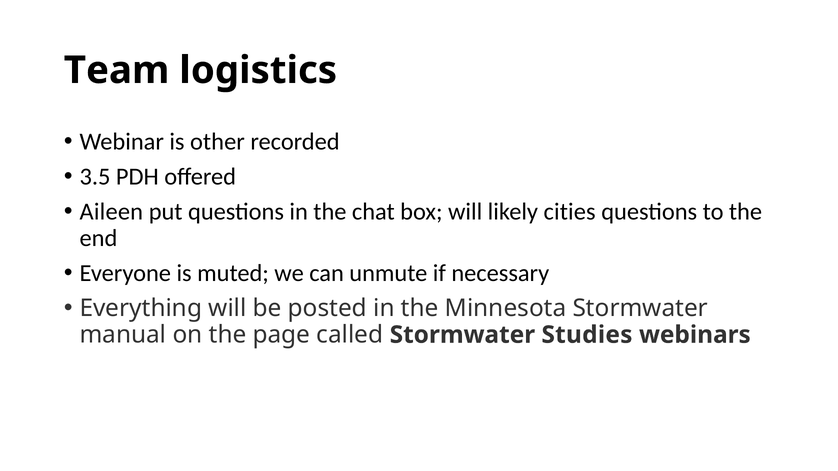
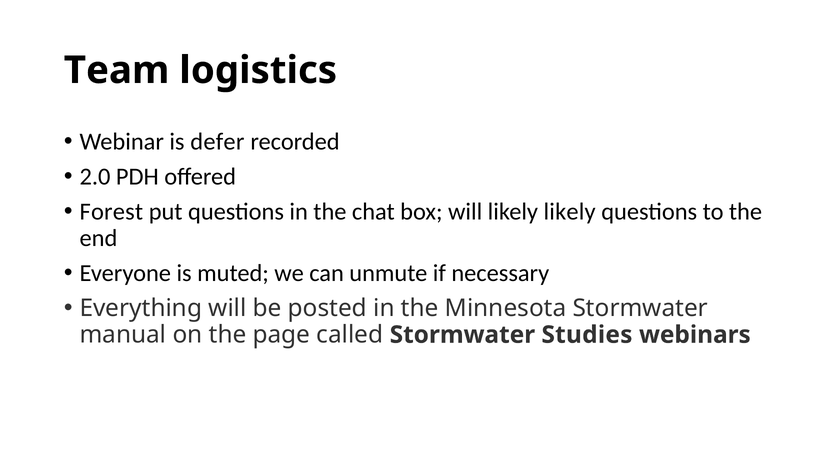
other: other -> defer (217, 142)
3.5: 3.5 -> 2.0 (95, 177)
Aileen: Aileen -> Forest (111, 212)
likely cities: cities -> likely (570, 212)
